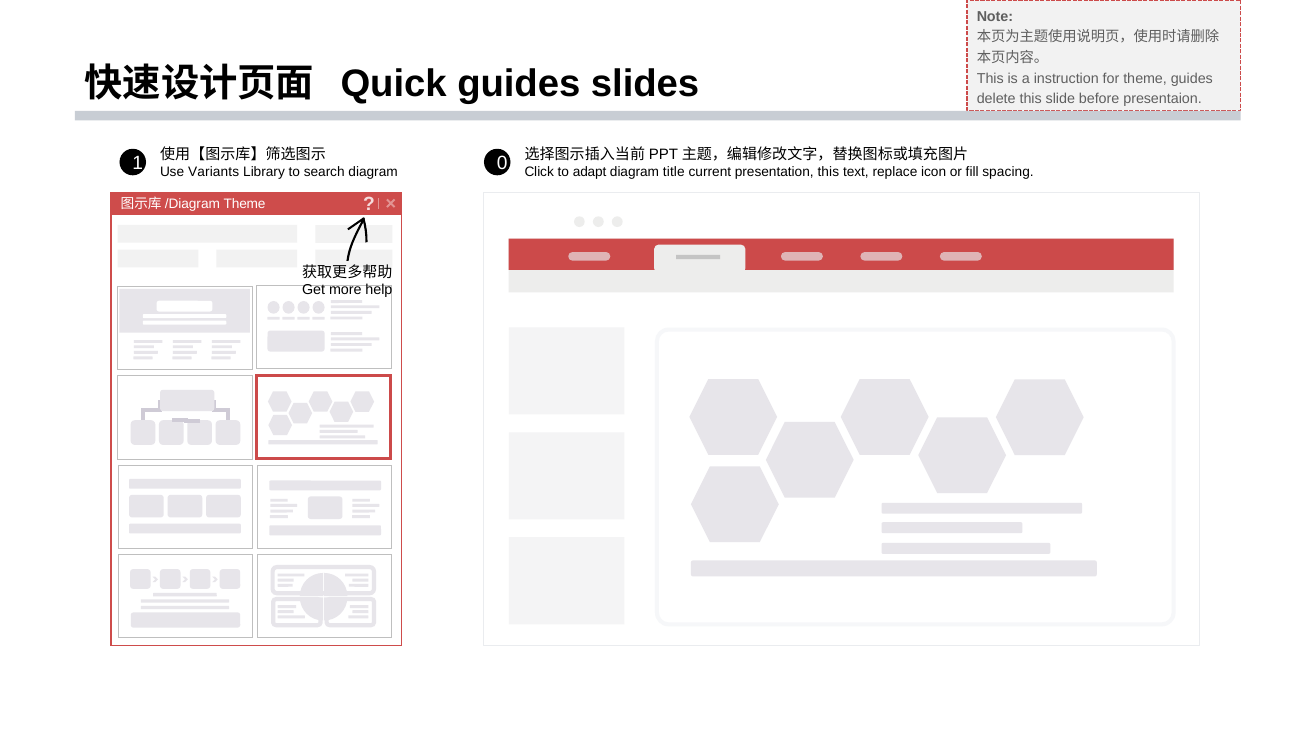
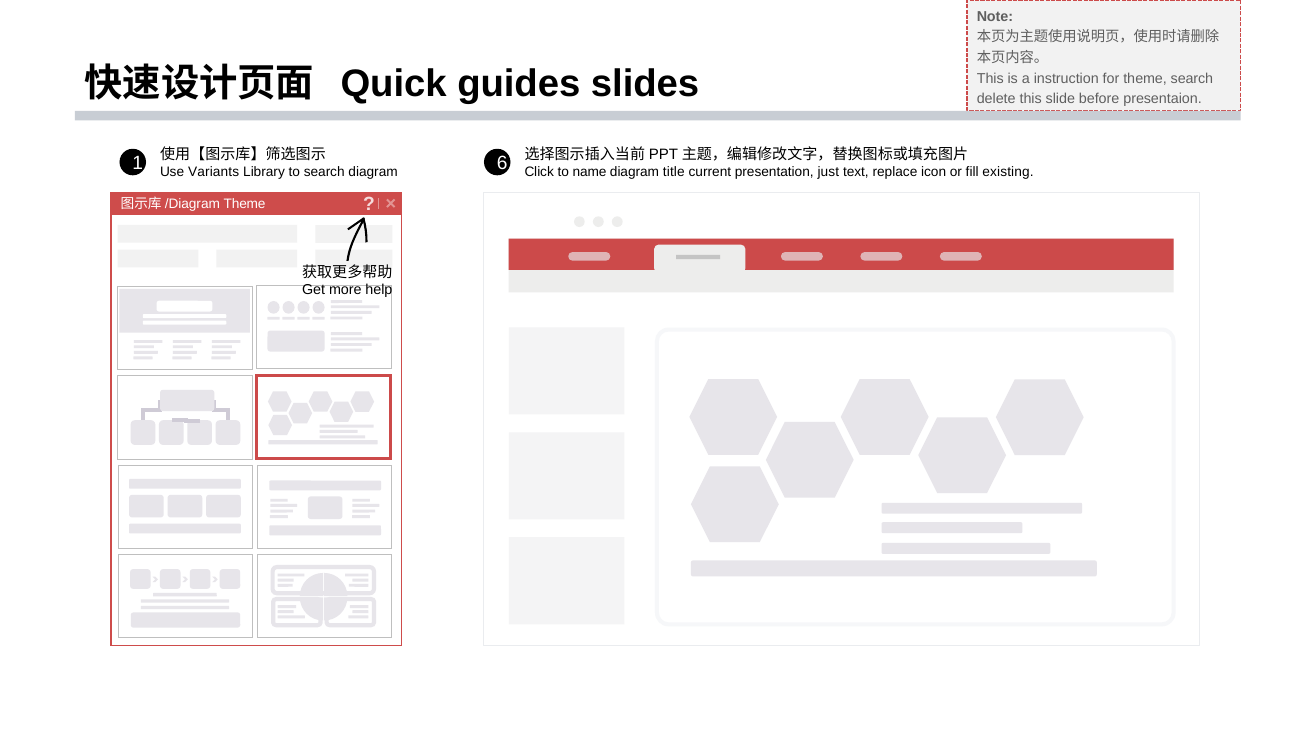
theme guides: guides -> search (1192, 78)
0: 0 -> 6 (502, 163)
adapt: adapt -> name (590, 172)
presentation this: this -> just (828, 172)
spacing: spacing -> existing (1008, 172)
